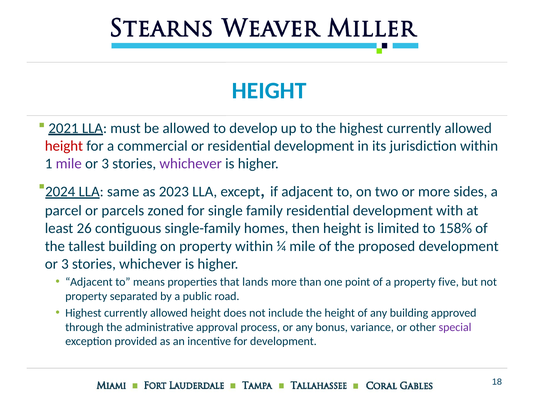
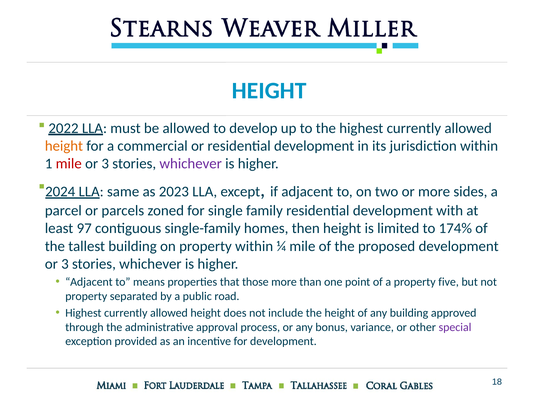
2021: 2021 -> 2022 (64, 128)
height colour: red -> orange (64, 146)
mile colour: purple -> red (69, 164)
26: 26 -> 97 (84, 229)
158%: 158% -> 174% (455, 229)
lands: lands -> those (255, 282)
